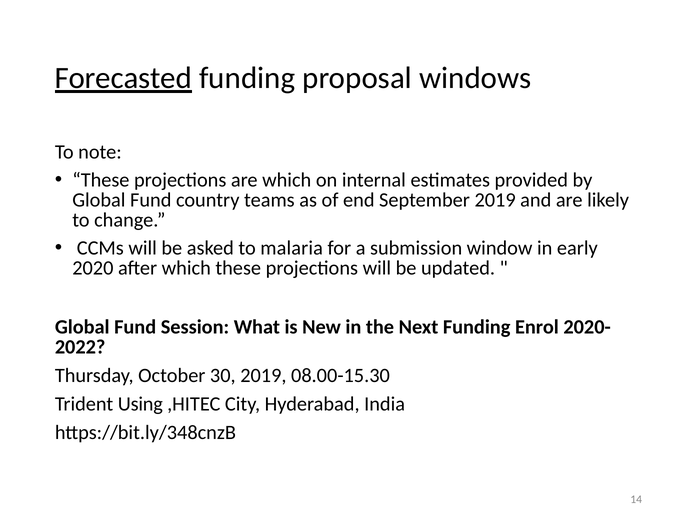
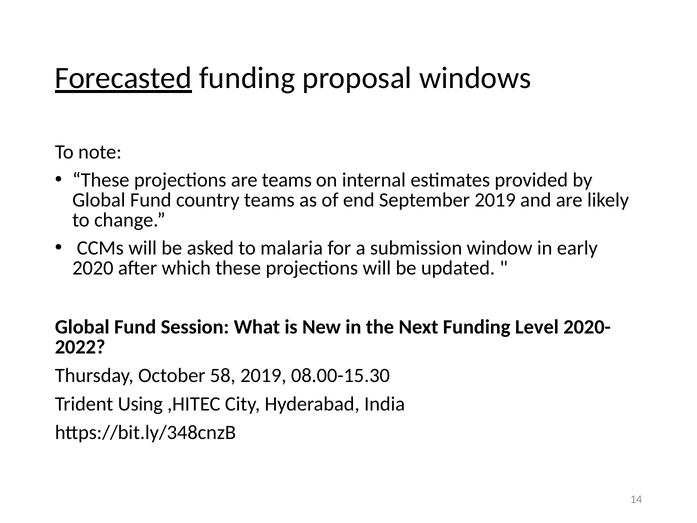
are which: which -> teams (287, 180)
Enrol: Enrol -> Level (537, 327)
30: 30 -> 58 (223, 375)
